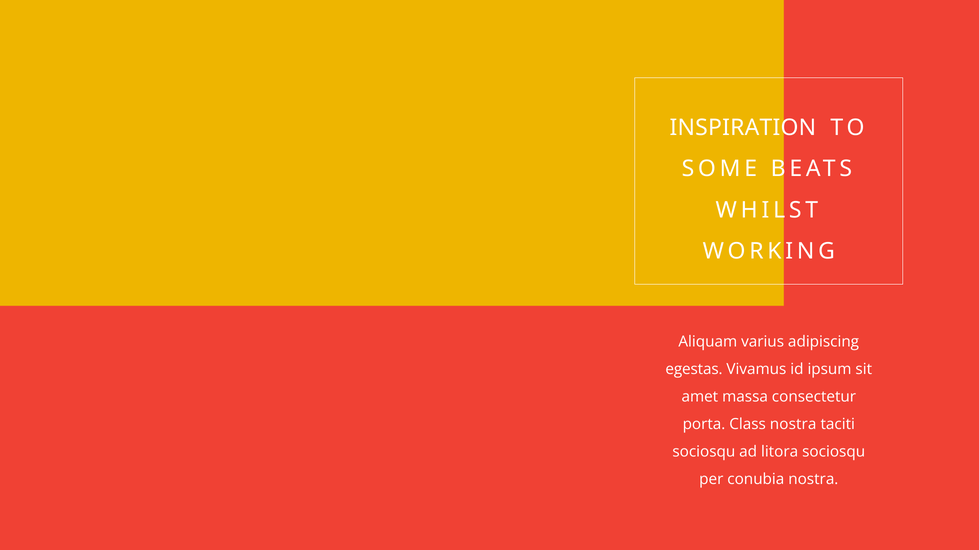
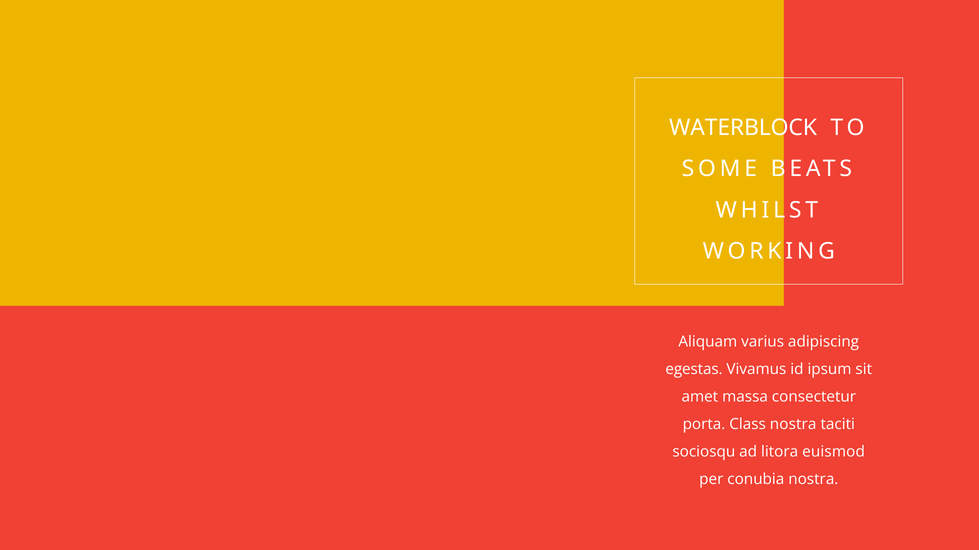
INSPIRATION: INSPIRATION -> WATERBLOCK (743, 128)
litora sociosqu: sociosqu -> euismod (834, 452)
